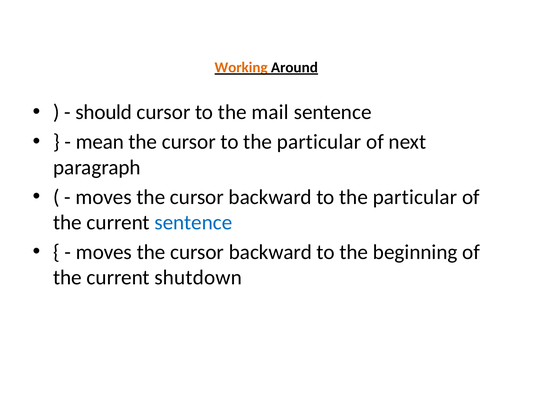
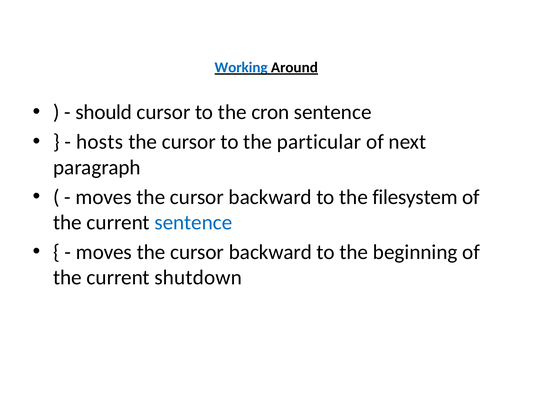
Working colour: orange -> blue (241, 67)
mail: mail -> cron (270, 112)
mean: mean -> hosts (100, 142)
backward to the particular: particular -> filesystem (415, 197)
